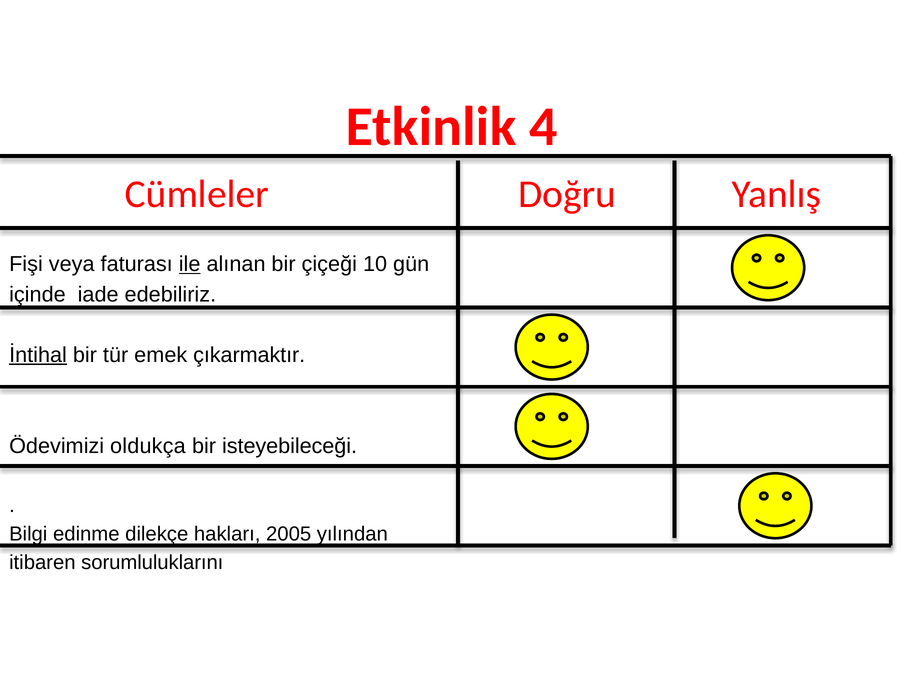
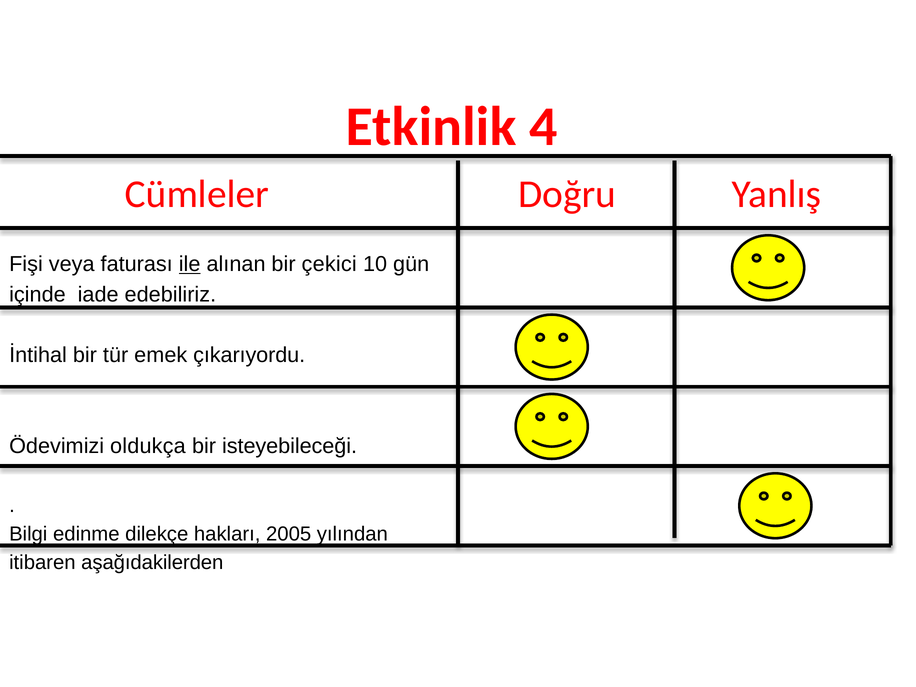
çiçeği: çiçeği -> çekici (329, 264)
İntihal underline: present -> none (38, 355)
çıkarmaktır: çıkarmaktır -> çıkarıyordu (249, 355)
sorumluluklarını: sorumluluklarını -> aşağıdakilerden (152, 562)
